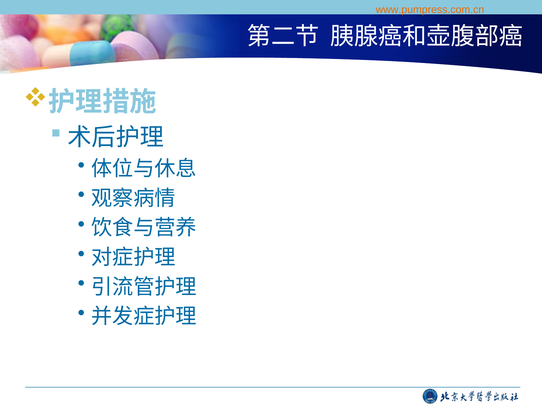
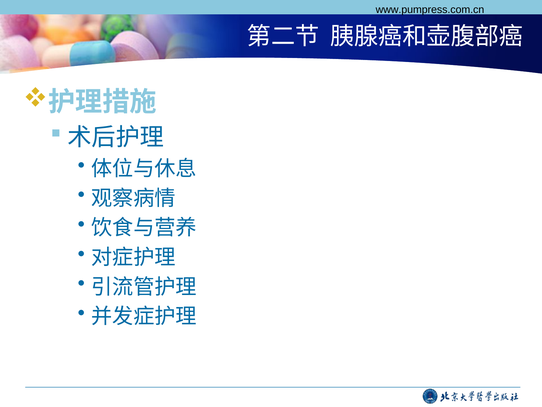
www.pumpress.com.cn colour: orange -> black (430, 10)
